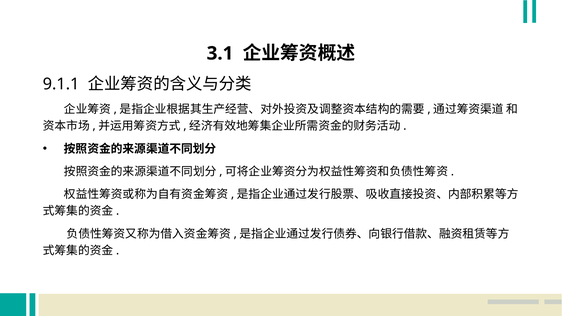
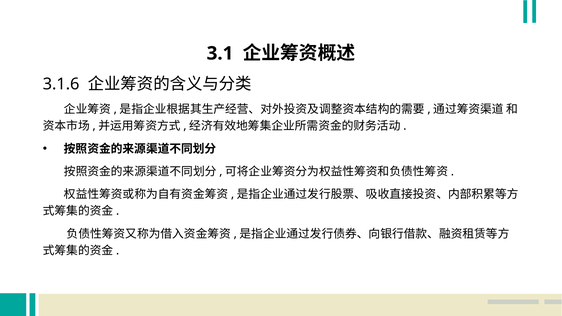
9.1.1: 9.1.1 -> 3.1.6 (61, 84)
